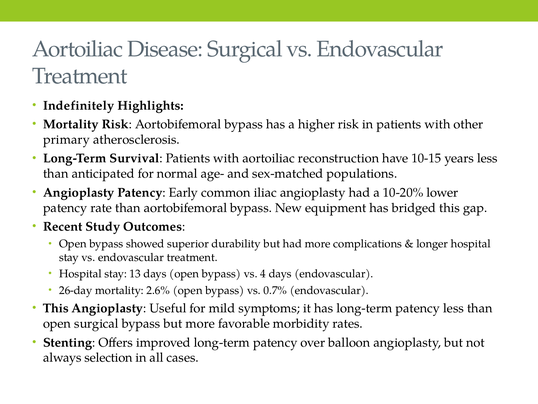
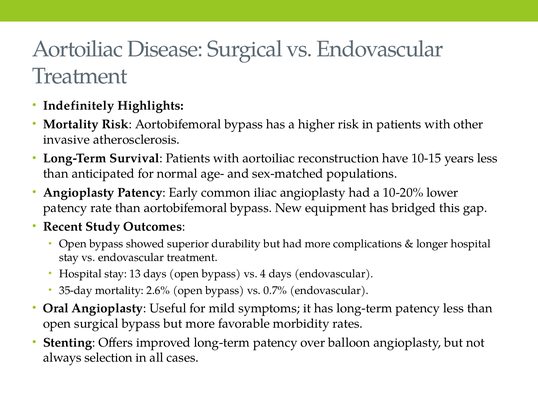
primary: primary -> invasive (67, 139)
26-day: 26-day -> 35-day (76, 290)
This: This -> Oral (56, 308)
